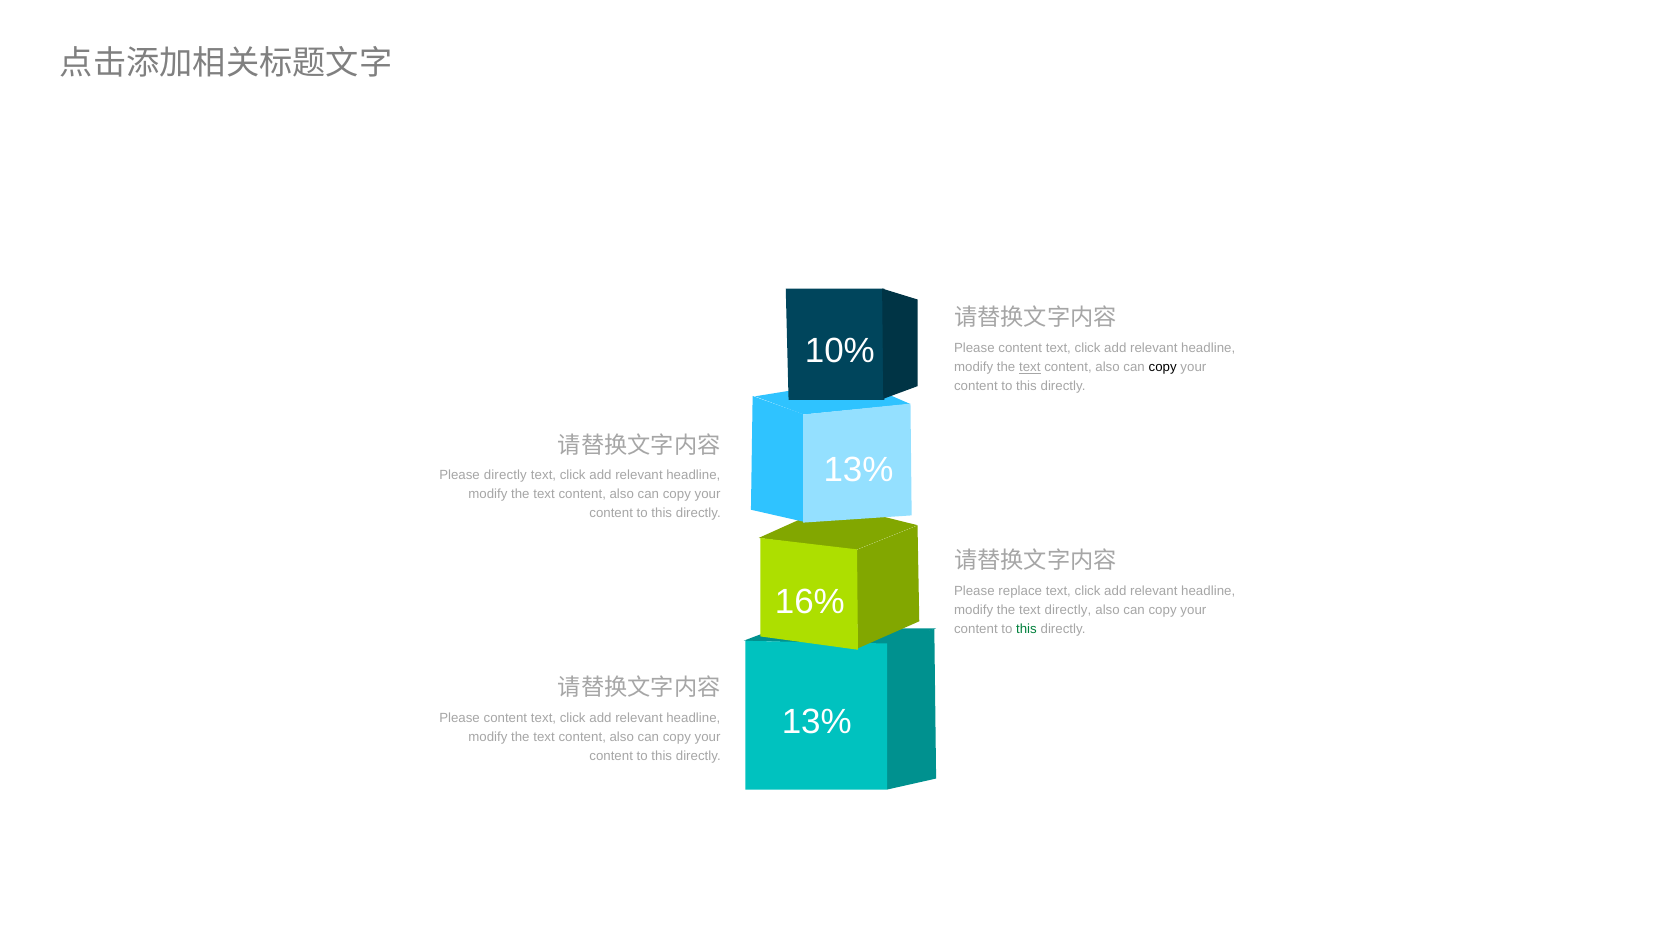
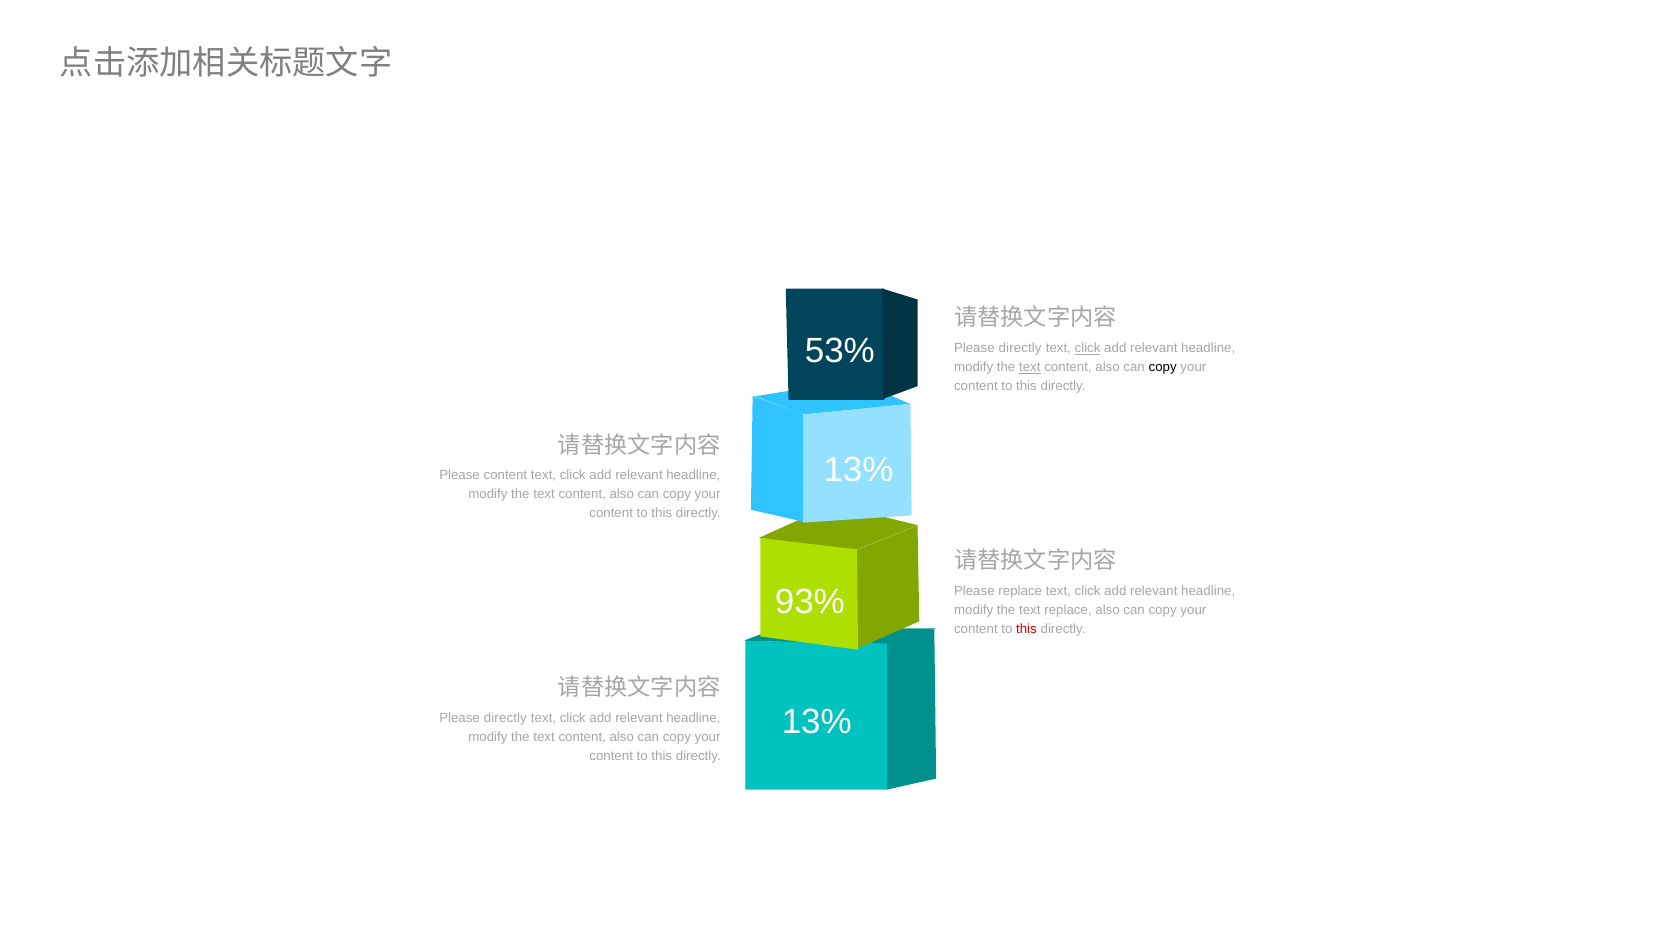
10%: 10% -> 53% (840, 351)
content: content -> directly (1020, 348)
click underline: none -> present (1088, 348)
Please directly: directly -> content (505, 475)
16%: 16% -> 93% (810, 602)
text directly: directly -> replace (1068, 610)
this colour: green -> red (1026, 629)
content: content -> directly (505, 718)
